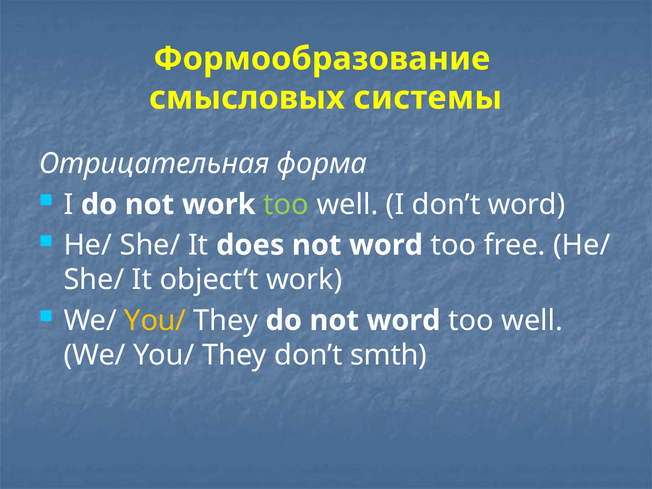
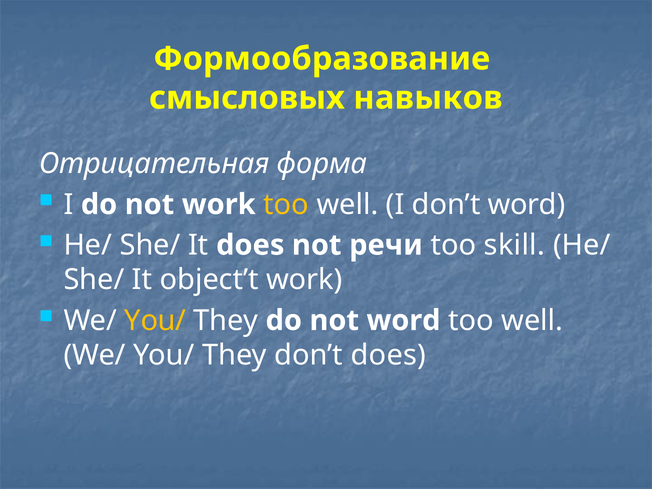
системы: системы -> навыков (428, 98)
too colour: light green -> yellow (286, 205)
does not word: word -> речи (386, 245)
free: free -> skill (514, 245)
don’t smth: smth -> does (388, 355)
